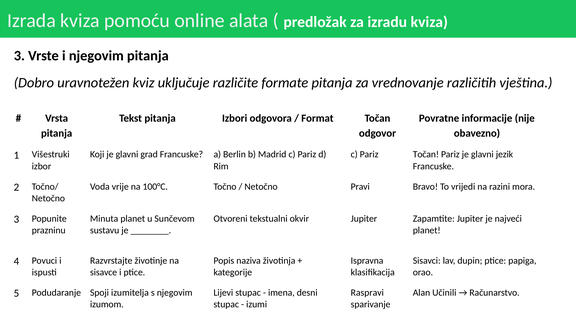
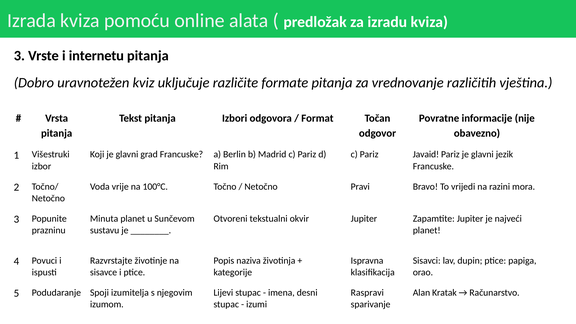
i njegovim: njegovim -> internetu (96, 56)
Pariz Točan: Točan -> Javaid (426, 154)
Učinili: Učinili -> Kratak (444, 293)
